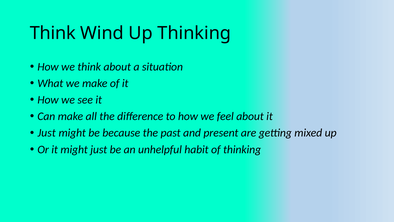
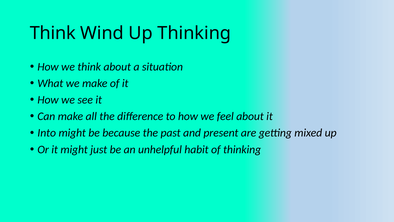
Just: Just -> Into (47, 133)
